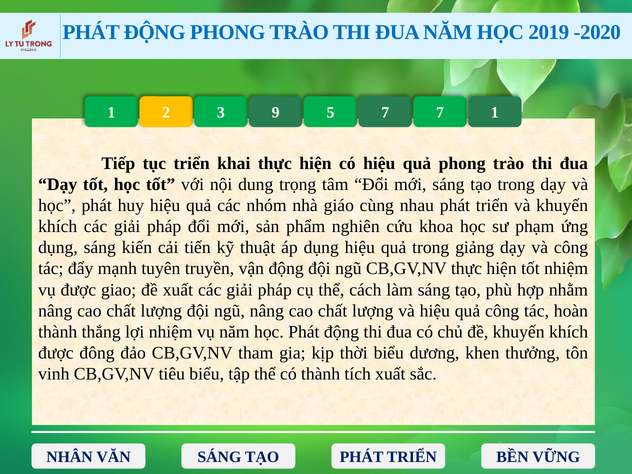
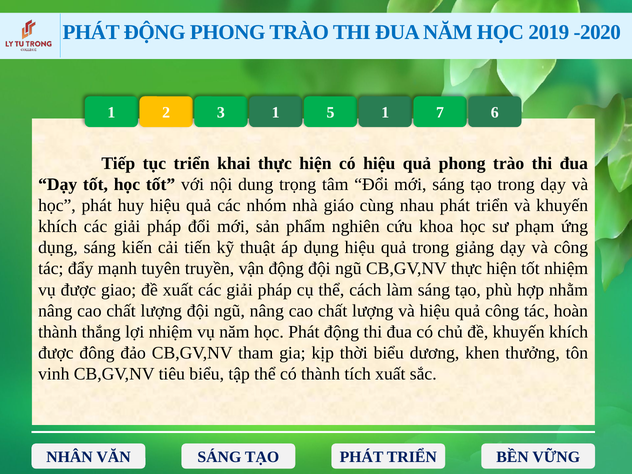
3 9: 9 -> 1 (276, 113)
5 7: 7 -> 1 (385, 113)
7 1: 1 -> 6 (495, 113)
